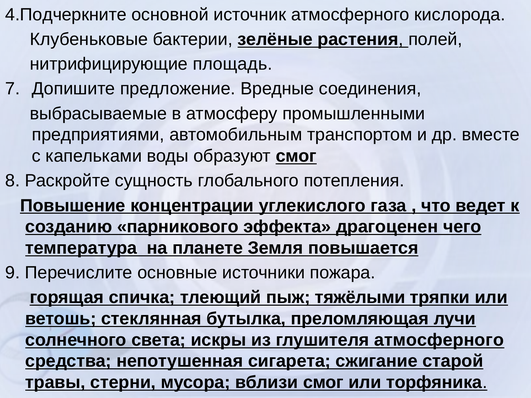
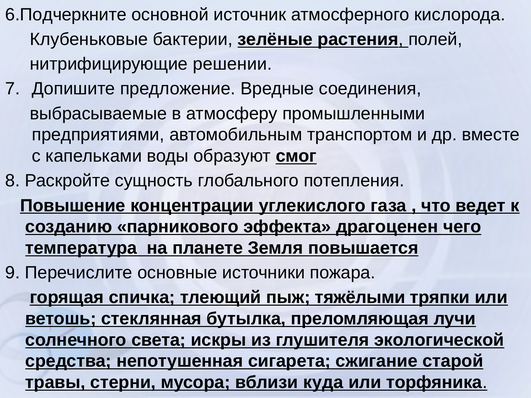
4.Подчеркните: 4.Подчеркните -> 6.Подчеркните (66, 15)
площадь: площадь -> решении (233, 64)
глушителя атмосферного: атмосферного -> экологической (439, 340)
вблизи смог: смог -> куда (323, 383)
